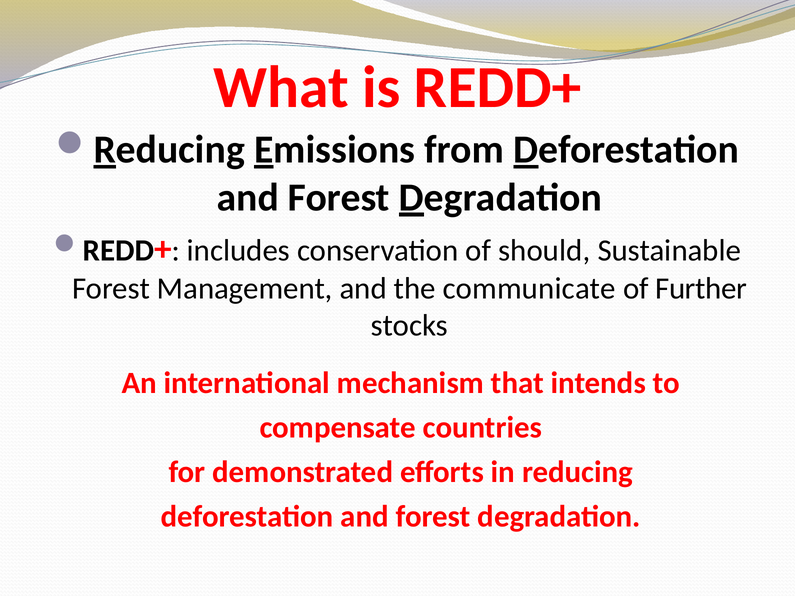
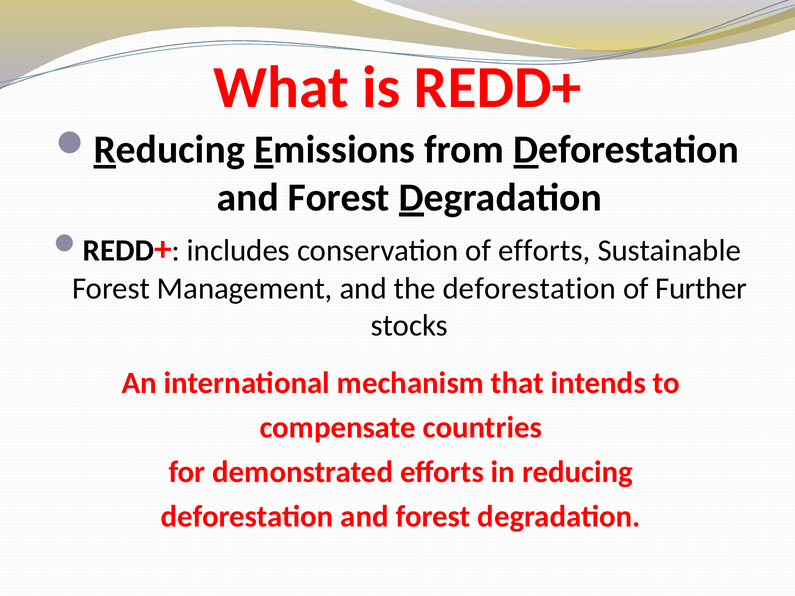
of should: should -> efforts (544, 251)
the communicate: communicate -> deforestation (529, 289)
